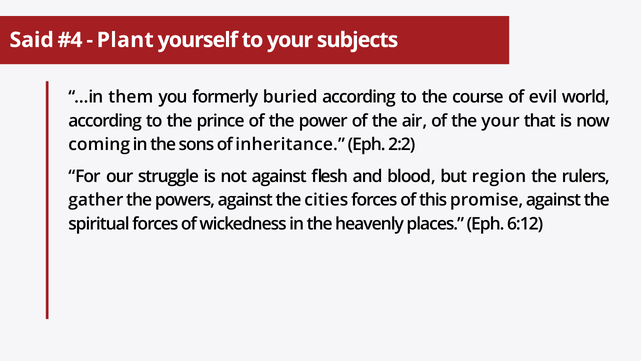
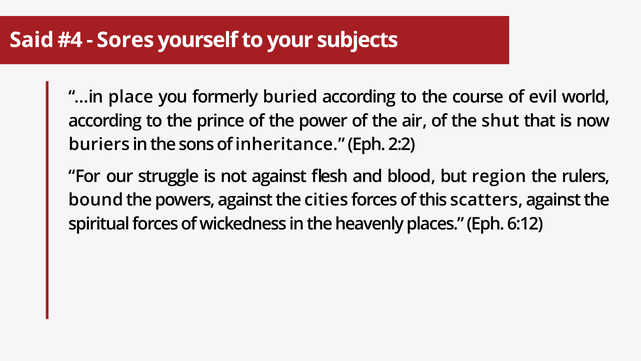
Plant: Plant -> Sores (125, 40)
them: them -> place (131, 97)
the your: your -> shut (500, 121)
coming: coming -> buriers (99, 145)
gather: gather -> bound (96, 201)
promise: promise -> scatters (486, 201)
